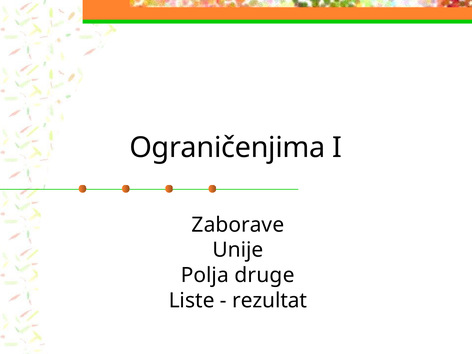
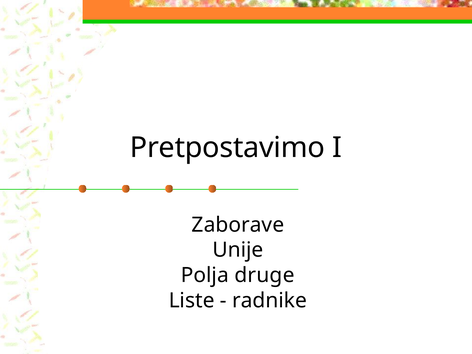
Ograničenjima: Ograničenjima -> Pretpostavimo (227, 148)
rezultat: rezultat -> radnike (270, 300)
